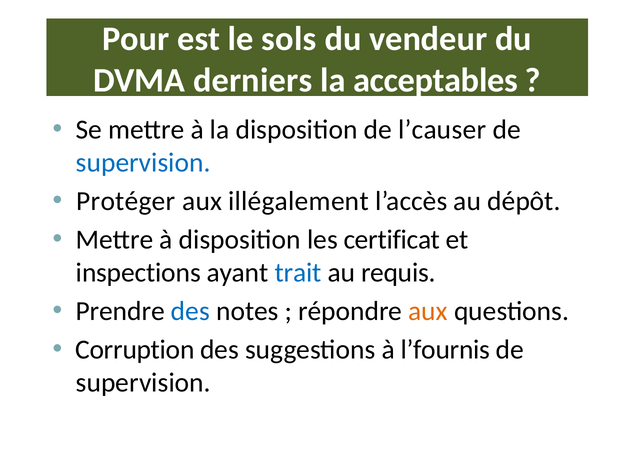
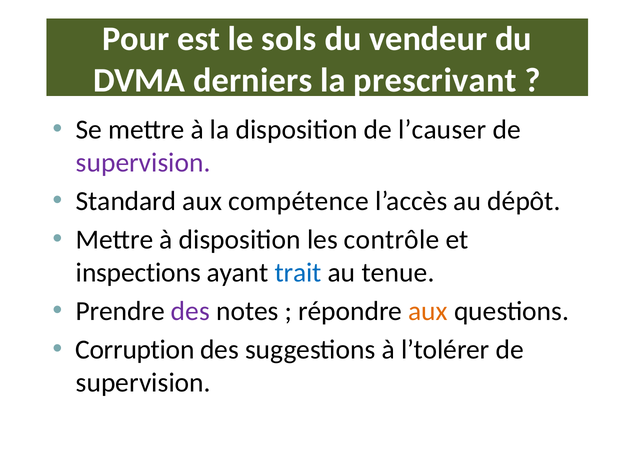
acceptables: acceptables -> prescrivant (435, 80)
supervision colour: blue -> purple (143, 163)
Protéger: Protéger -> Standard (126, 201)
illégalement: illégalement -> compétence (299, 201)
certificat: certificat -> contrôle (392, 240)
requis: requis -> tenue (398, 273)
des colour: blue -> purple (190, 311)
l’fournis: l’fournis -> l’tolérer (445, 350)
